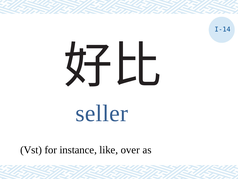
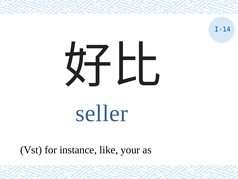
over: over -> your (130, 150)
